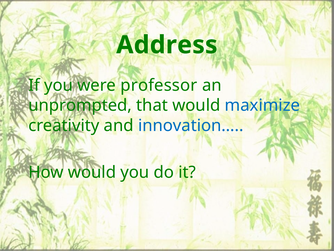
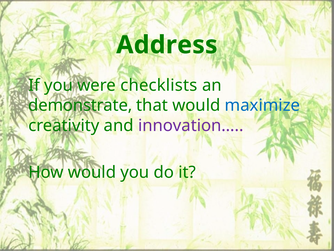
professor: professor -> checklists (159, 85)
unprompted: unprompted -> demonstrate (80, 105)
innovation… colour: blue -> purple (191, 125)
